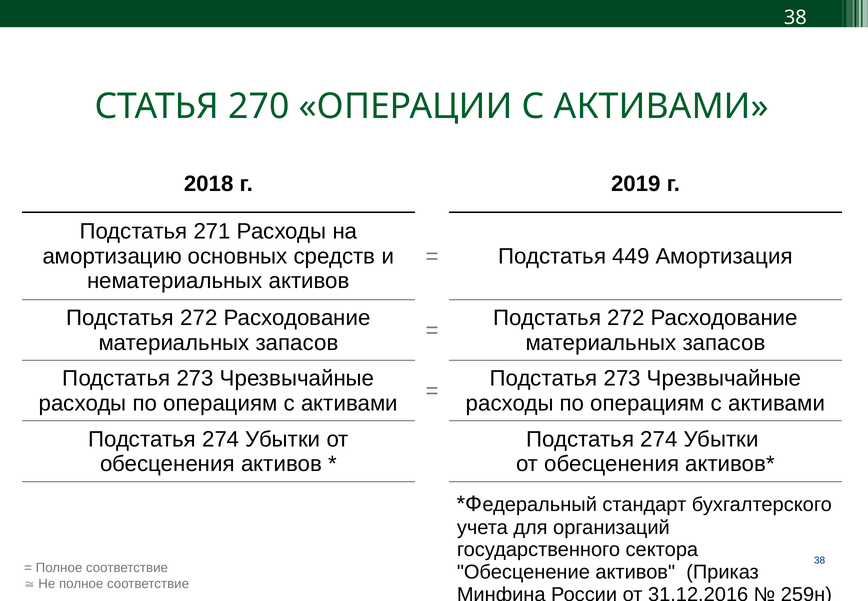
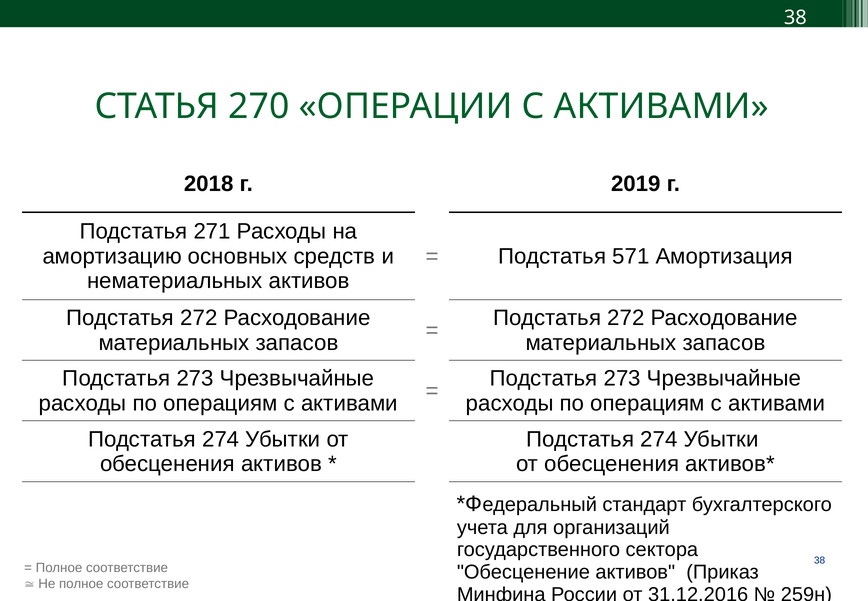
449: 449 -> 571 (631, 256)
